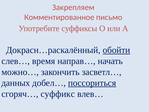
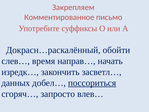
обойти underline: present -> none (116, 50)
можно…: можно… -> изредк… (20, 72)
суффикс: суффикс -> запросто (58, 94)
